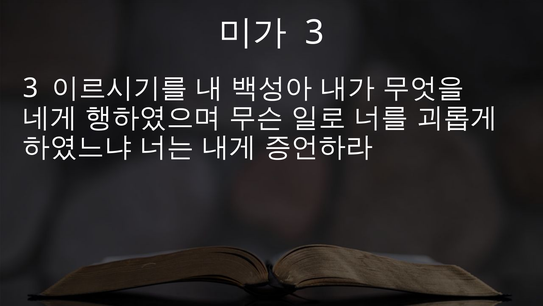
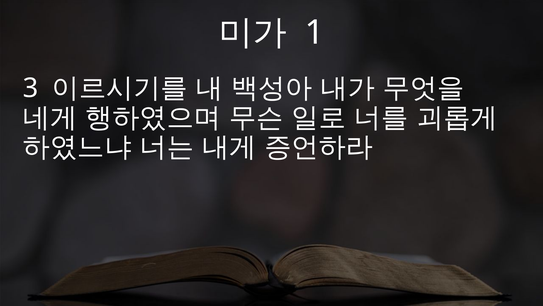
3: 3 -> 1 (315, 33)
